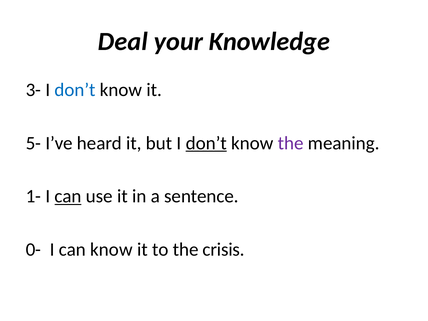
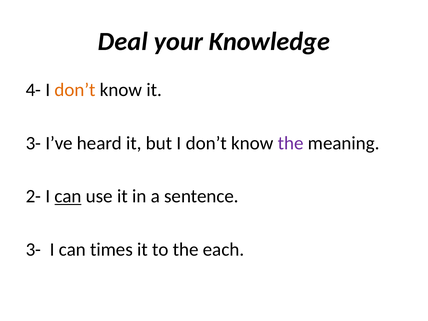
3-: 3- -> 4- (33, 90)
don’t colour: blue -> orange (75, 90)
5-: 5- -> 3- (33, 143)
don’t underline: present -> none (206, 143)
1-: 1- -> 2- (33, 196)
0-: 0- -> 3- (33, 250)
can know: know -> times (111, 250)
crisis: crisis -> each (224, 250)
